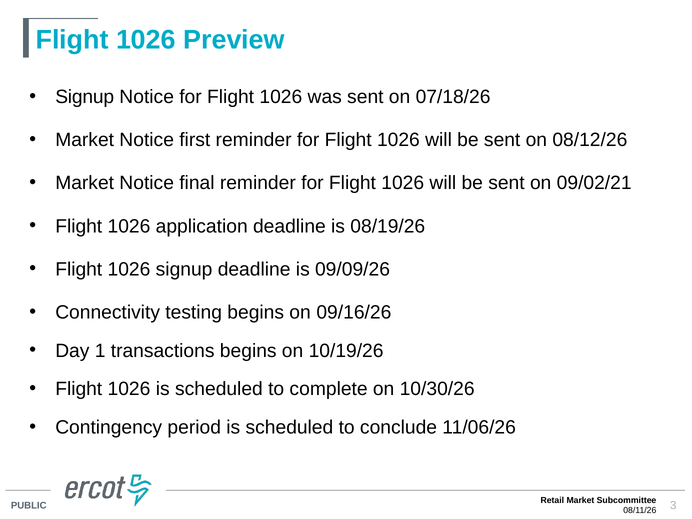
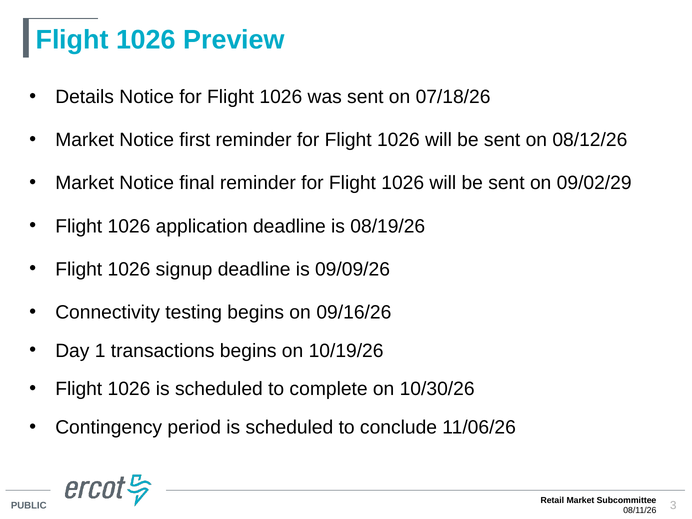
Signup: Signup -> Details (85, 97)
09/02/21: 09/02/21 -> 09/02/29 (594, 183)
